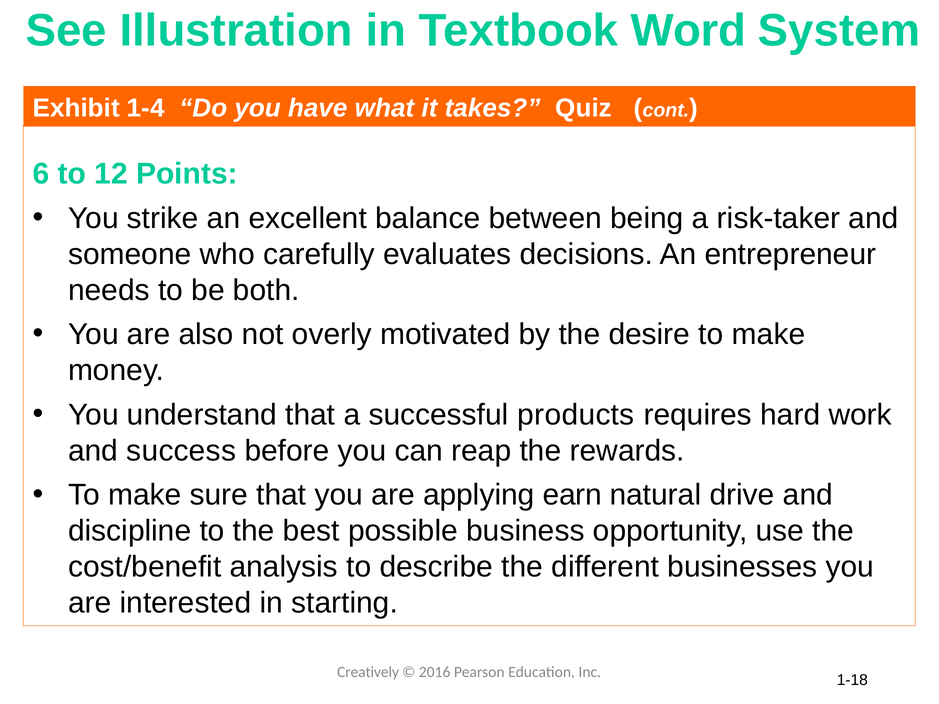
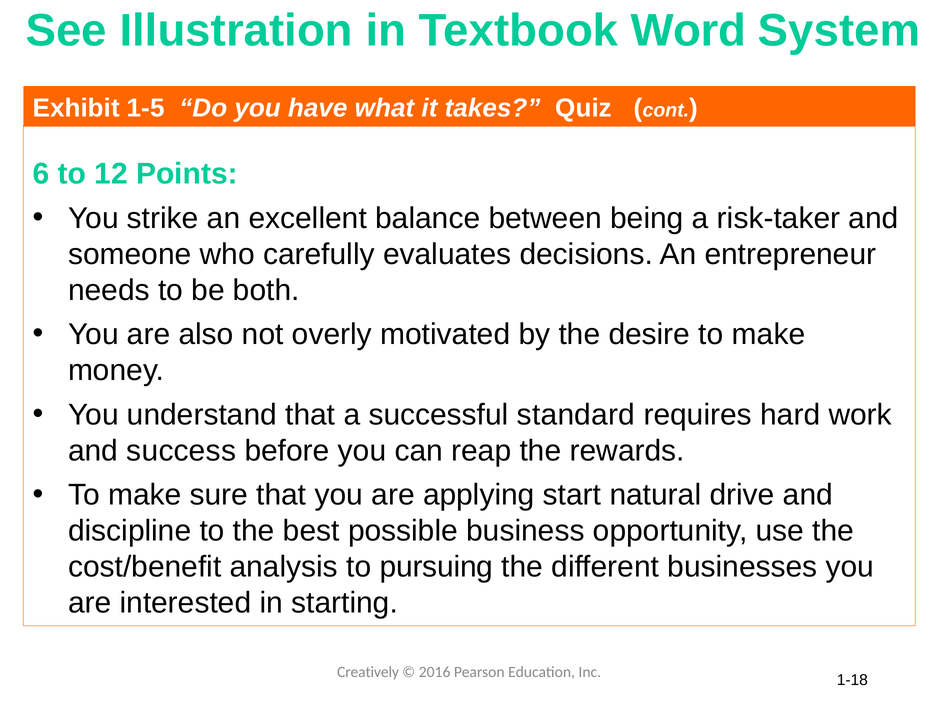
1-4: 1-4 -> 1-5 (146, 108)
products: products -> standard (576, 415)
earn: earn -> start (572, 495)
describe: describe -> pursuing (436, 567)
